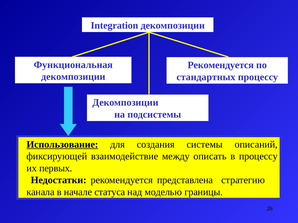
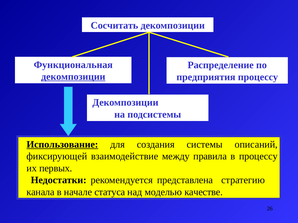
Integration: Integration -> Сосчитать (114, 26)
Рекомендуется: Рекомендуется -> Распределение (221, 65)
декомпозиции underline: none -> present (73, 77)
стандартных: стандартных -> предприятия (206, 77)
описать: описать -> правила (210, 157)
границы: границы -> качестве (204, 192)
